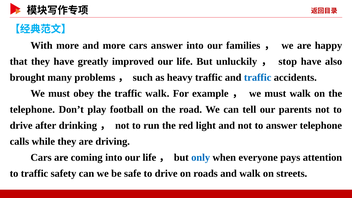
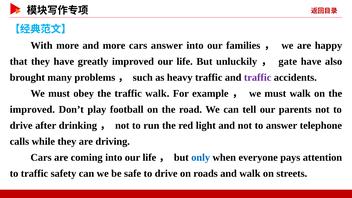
stop: stop -> gate (288, 61)
traffic colour: blue -> purple (258, 77)
telephone: telephone -> improved (32, 109)
